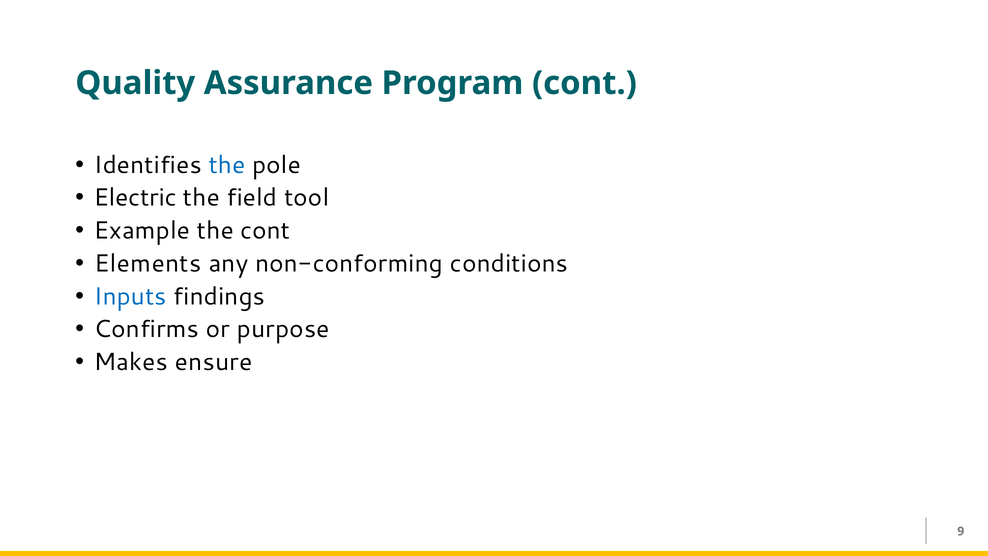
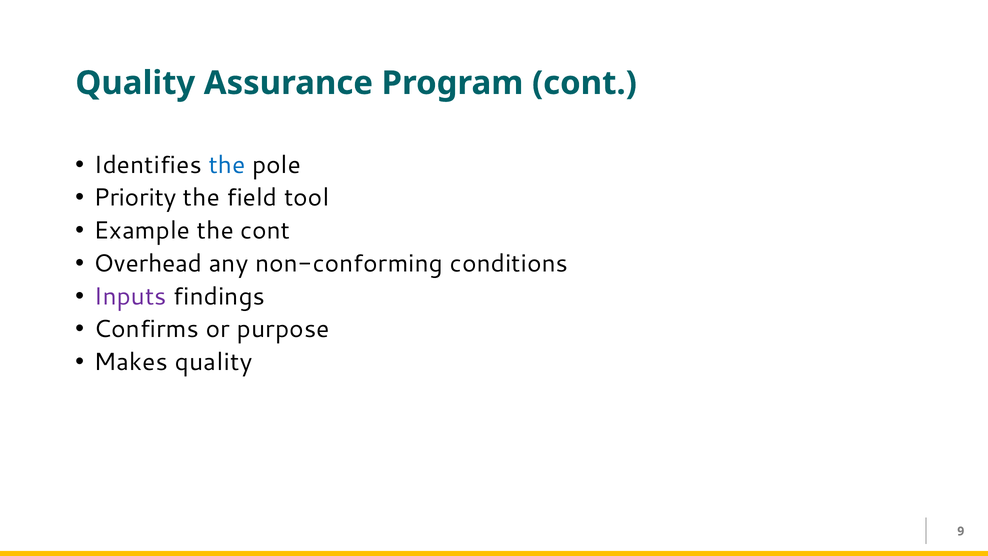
Electric: Electric -> Priority (135, 198)
Elements: Elements -> Overhead (148, 263)
Inputs colour: blue -> purple (130, 296)
Makes ensure: ensure -> quality (214, 362)
